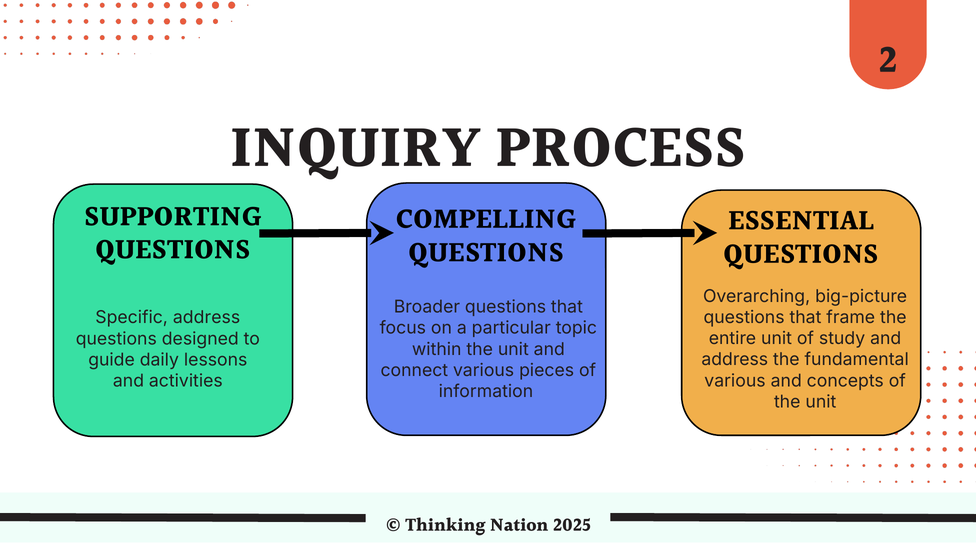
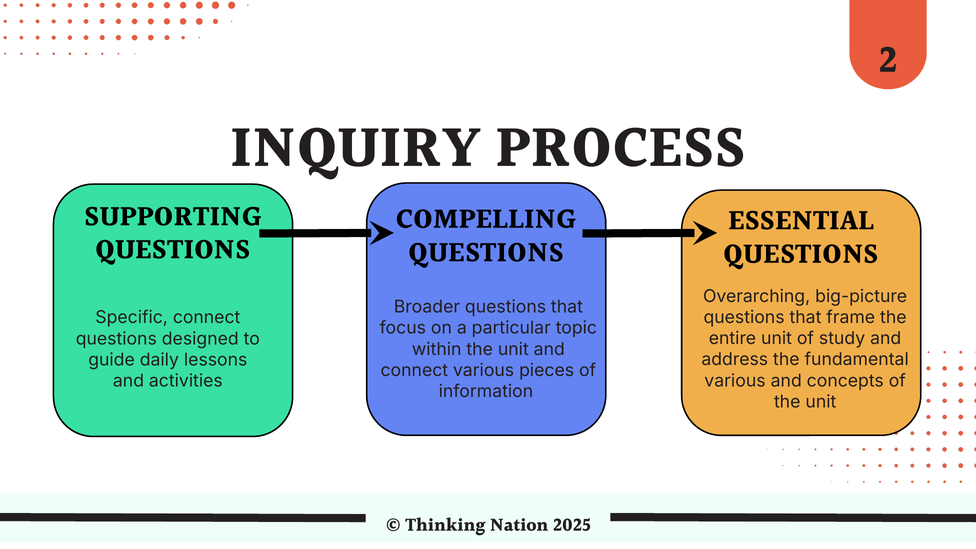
Specific address: address -> connect (207, 318)
